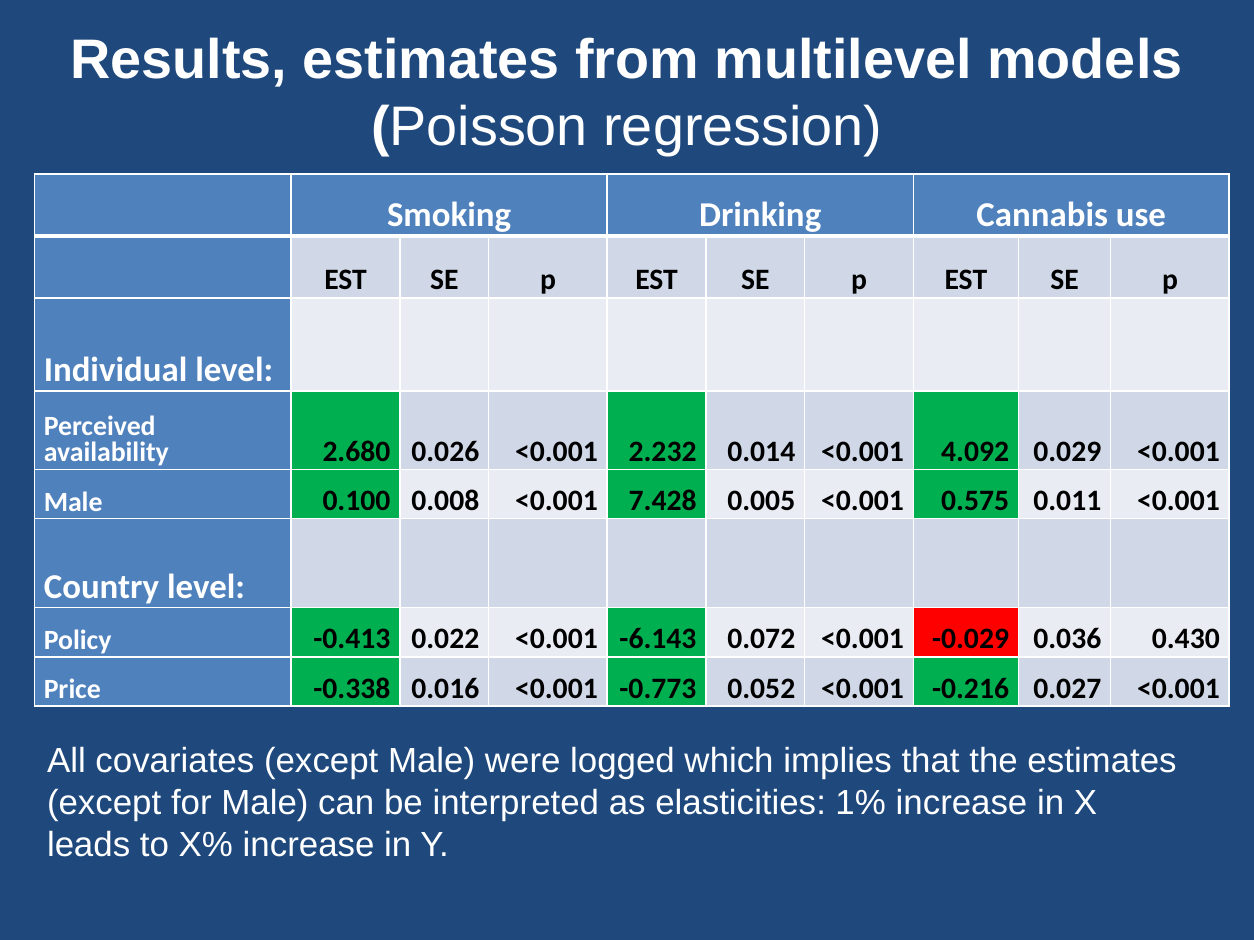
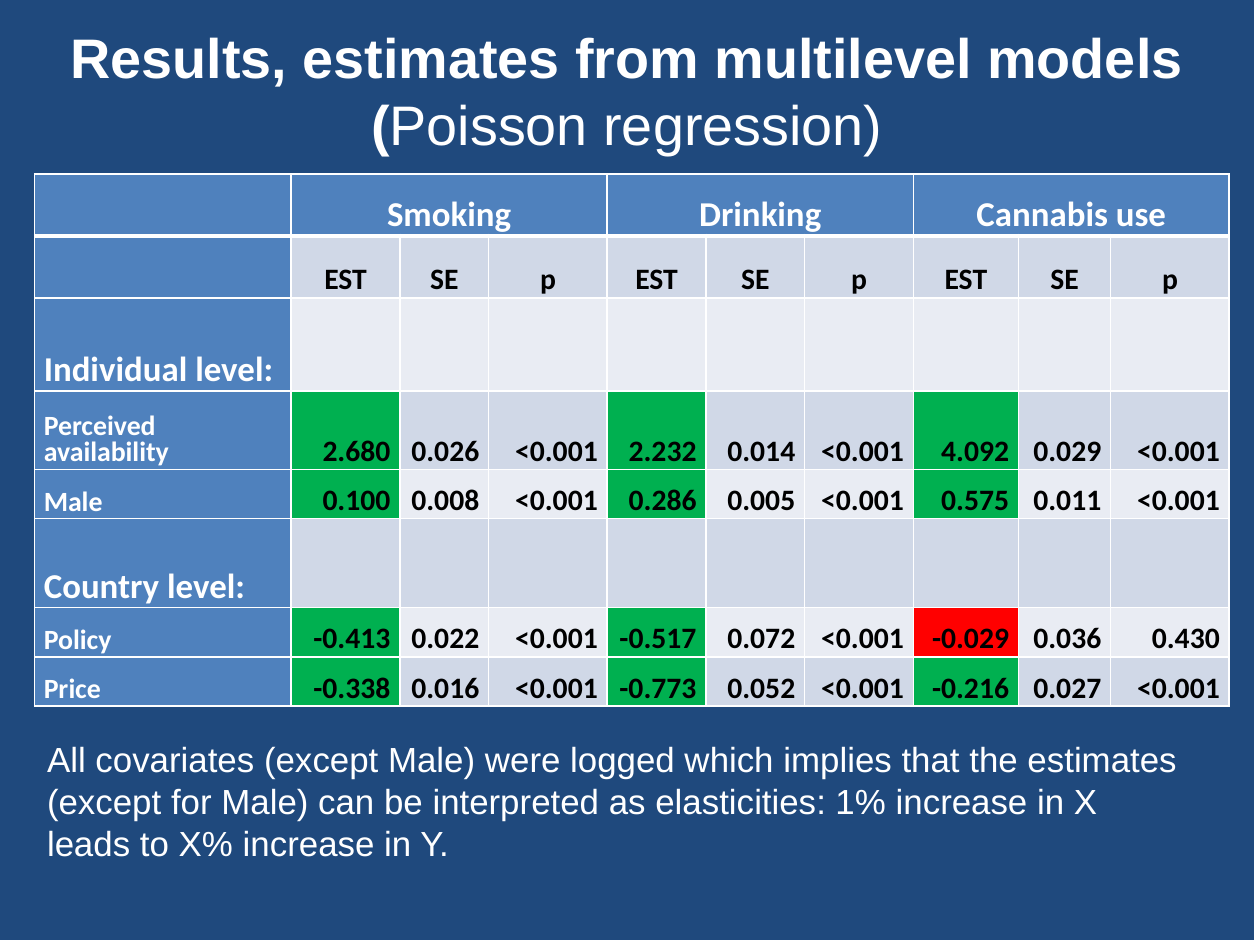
7.428: 7.428 -> 0.286 (663, 501)
-6.143: -6.143 -> -0.517 (658, 639)
